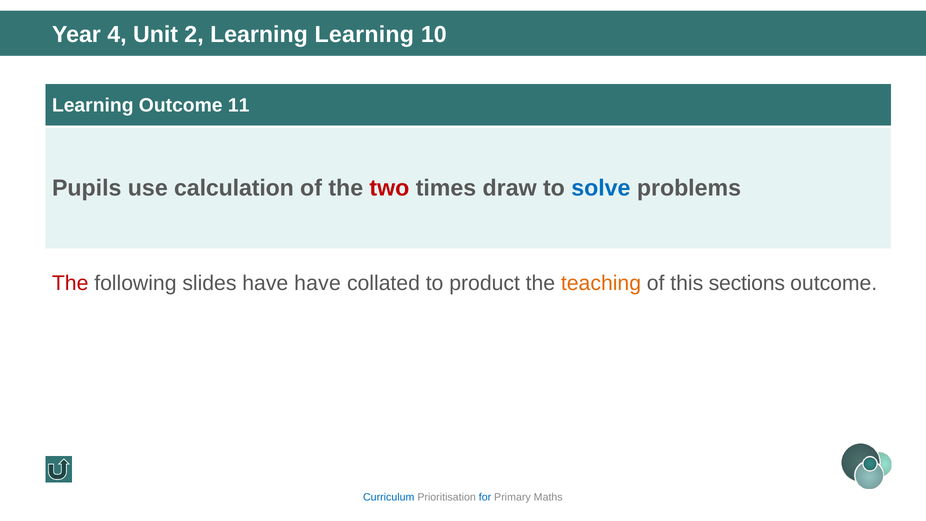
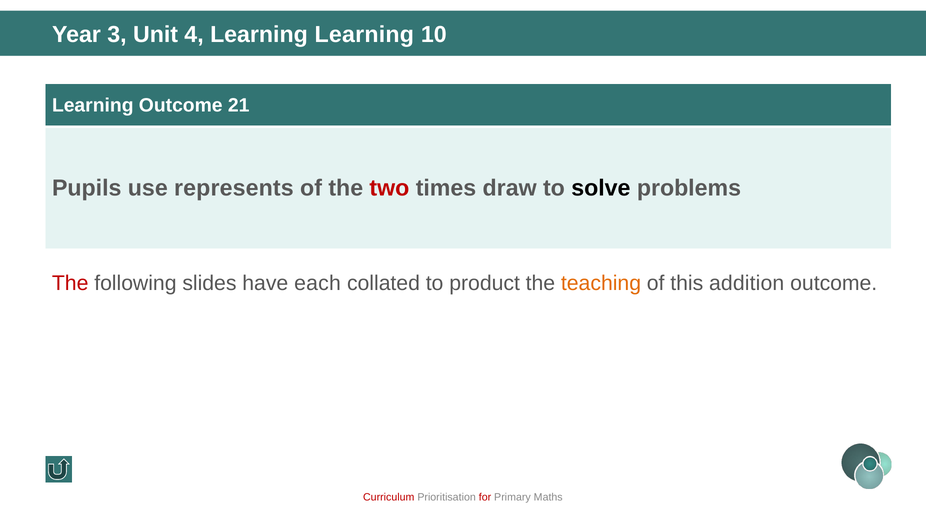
4: 4 -> 3 (117, 35)
2: 2 -> 4 (194, 35)
11: 11 -> 21 (239, 105)
calculation: calculation -> represents (234, 188)
solve colour: blue -> black (601, 188)
have have: have -> each (318, 283)
sections: sections -> addition (747, 283)
Curriculum colour: blue -> red (389, 497)
for colour: blue -> red (485, 497)
